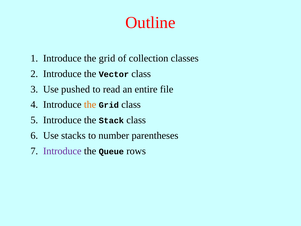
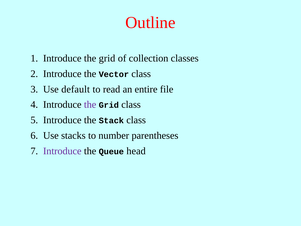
pushed: pushed -> default (76, 89)
the colour: orange -> purple (90, 105)
rows: rows -> head (136, 151)
